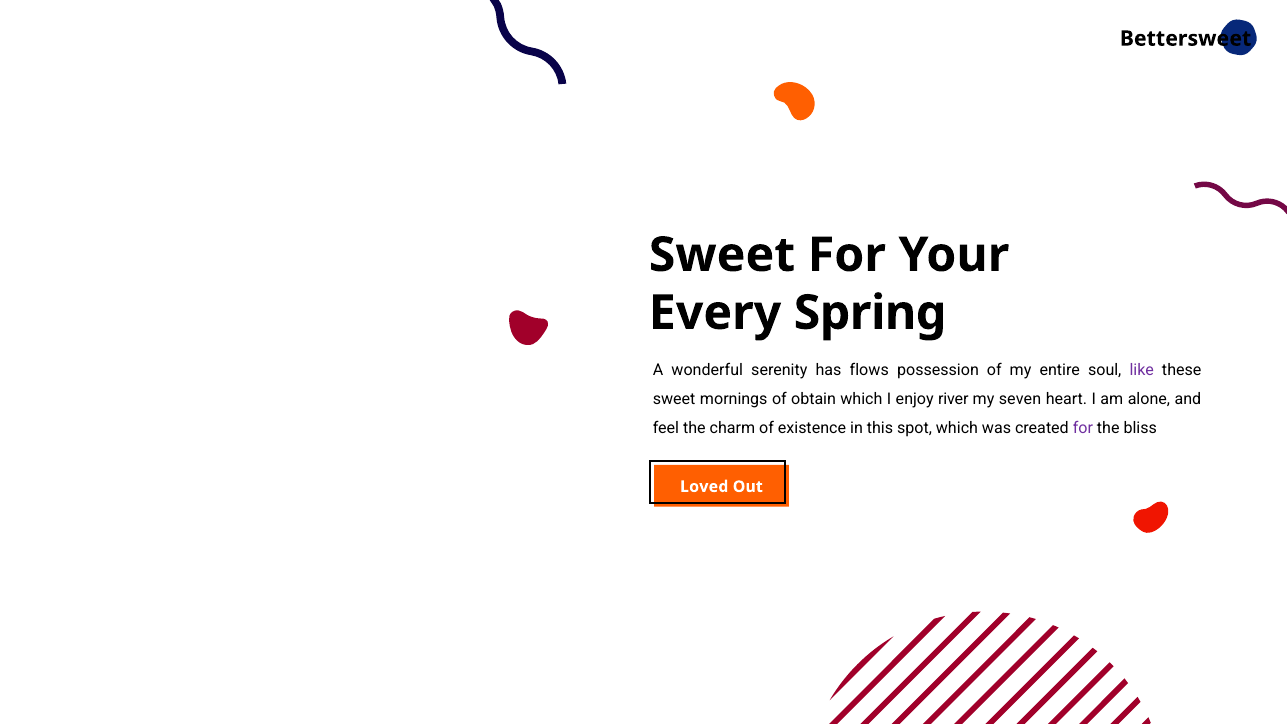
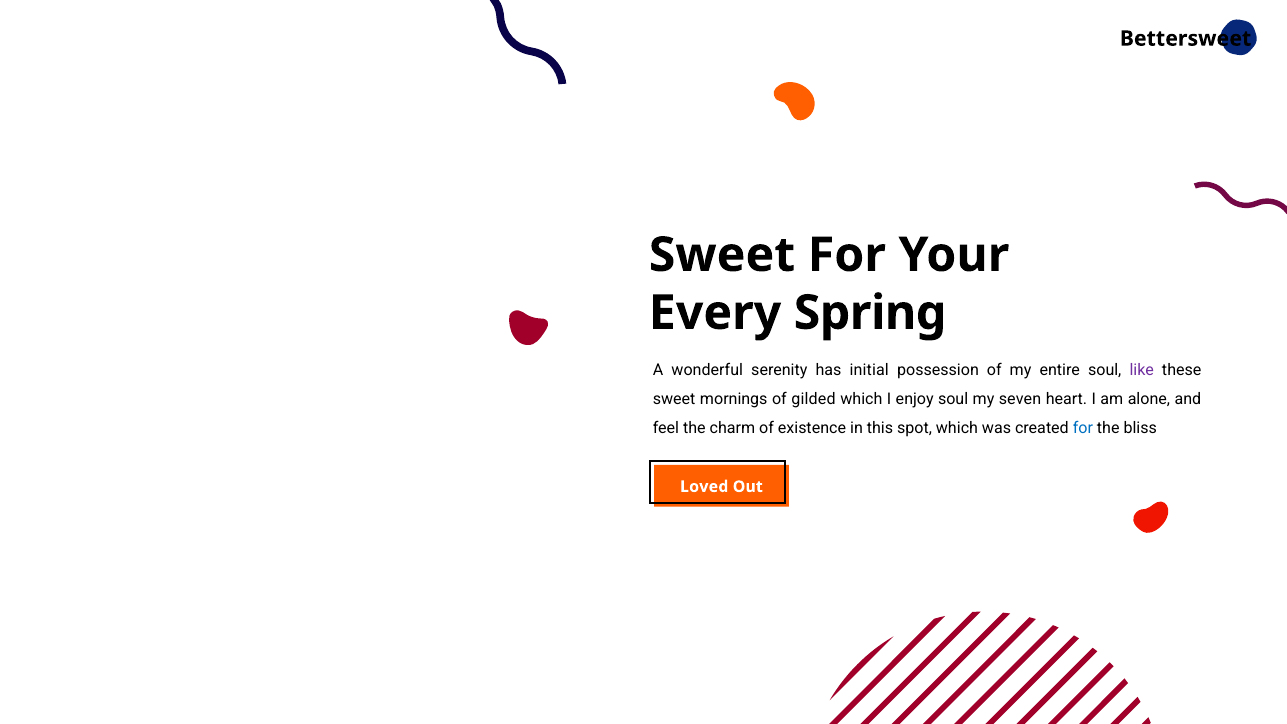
flows: flows -> initial (869, 370)
obtain: obtain -> gilded (813, 399)
enjoy river: river -> soul (953, 399)
for colour: purple -> blue (1083, 428)
